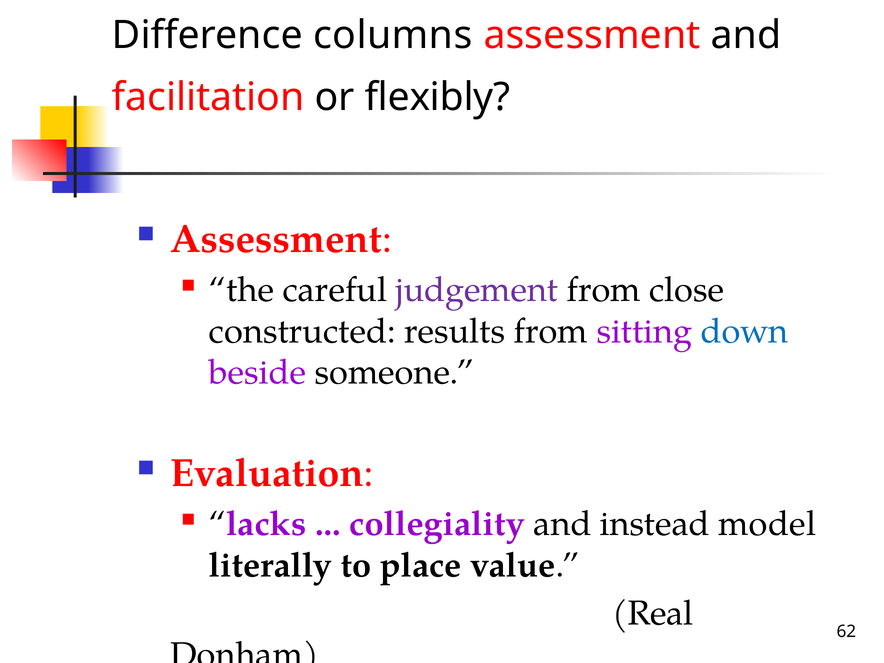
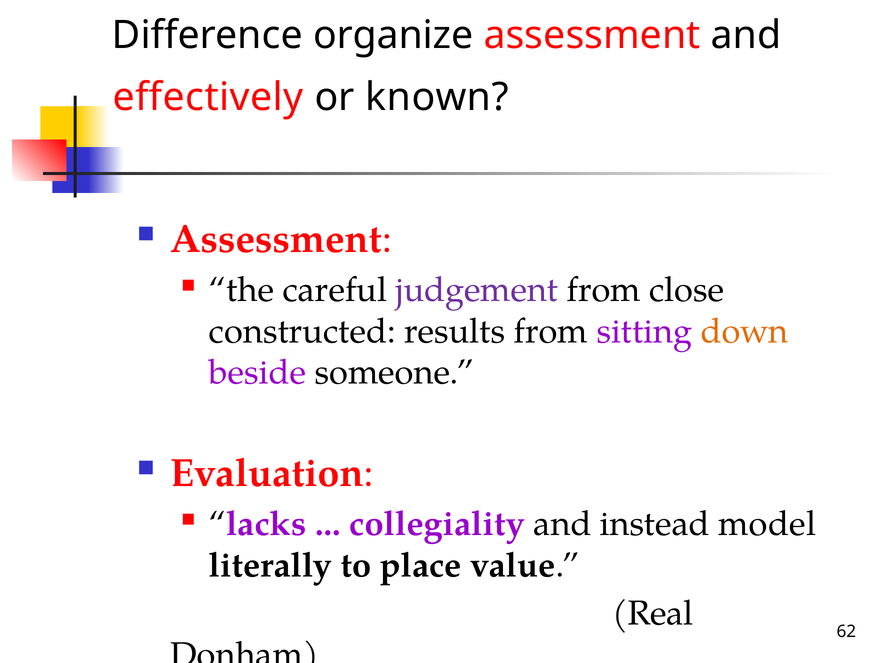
columns: columns -> organize (393, 35)
facilitation: facilitation -> effectively (208, 97)
flexibly: flexibly -> known (437, 97)
down colour: blue -> orange (745, 331)
